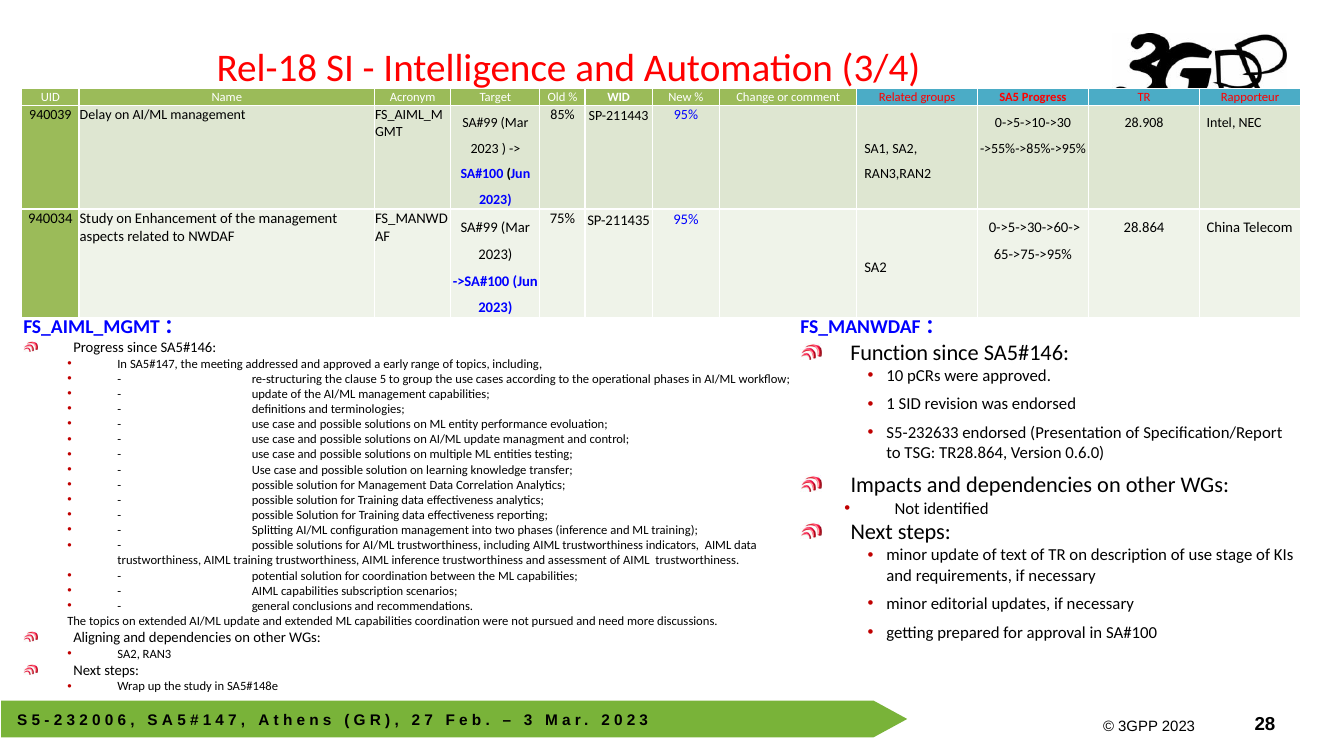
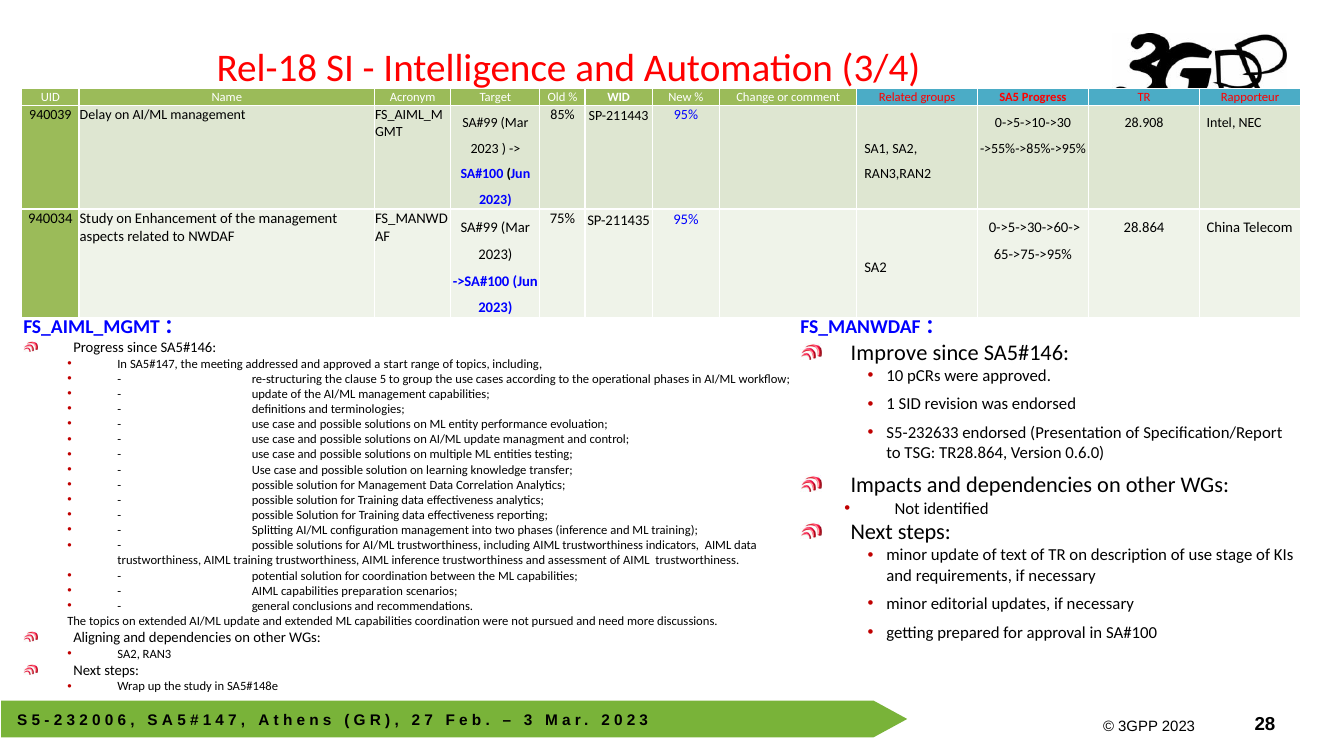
Function: Function -> Improve (889, 353)
early: early -> start (396, 364)
subscription: subscription -> preparation (372, 591)
